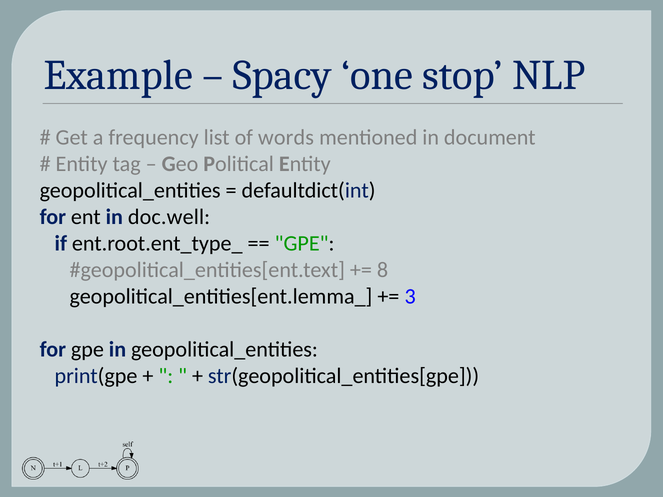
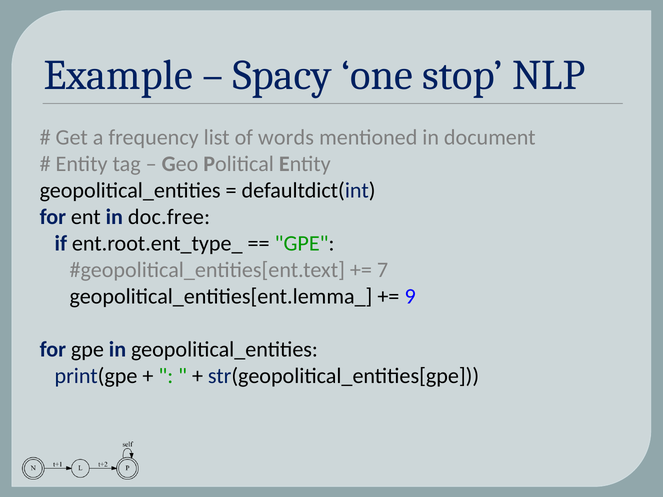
doc.well: doc.well -> doc.free (169, 217)
8: 8 -> 7 (383, 270)
3: 3 -> 9 (410, 297)
